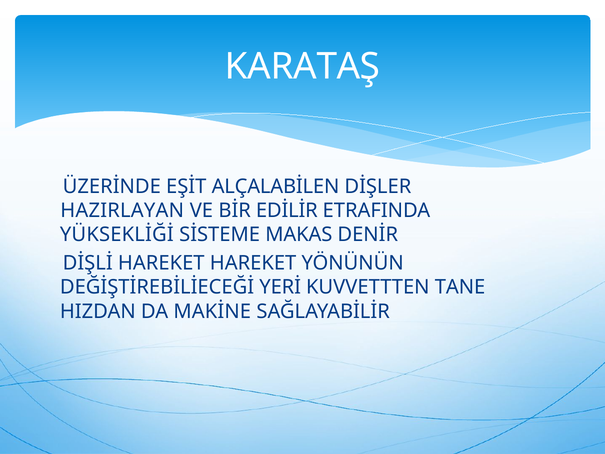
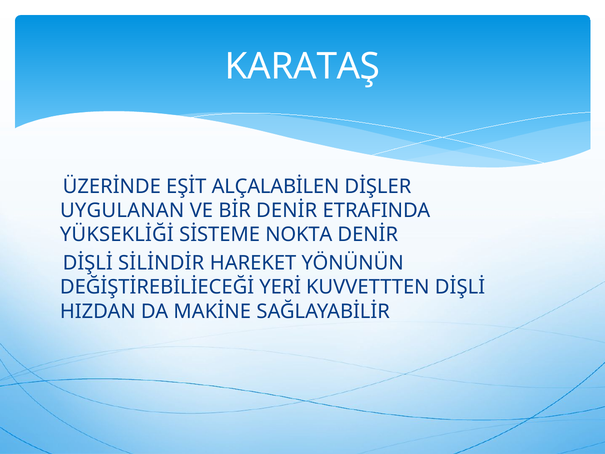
HAZIRLAYAN: HAZIRLAYAN -> UYGULANAN (122, 210)
BİR EDİLİR: EDİLİR -> DENİR (287, 210)
MAKAS: MAKAS -> NOKTA (299, 235)
DİŞLİ HAREKET: HAREKET -> SİLİNDİR (161, 263)
KUVVETTTEN TANE: TANE -> DİŞLİ (460, 287)
